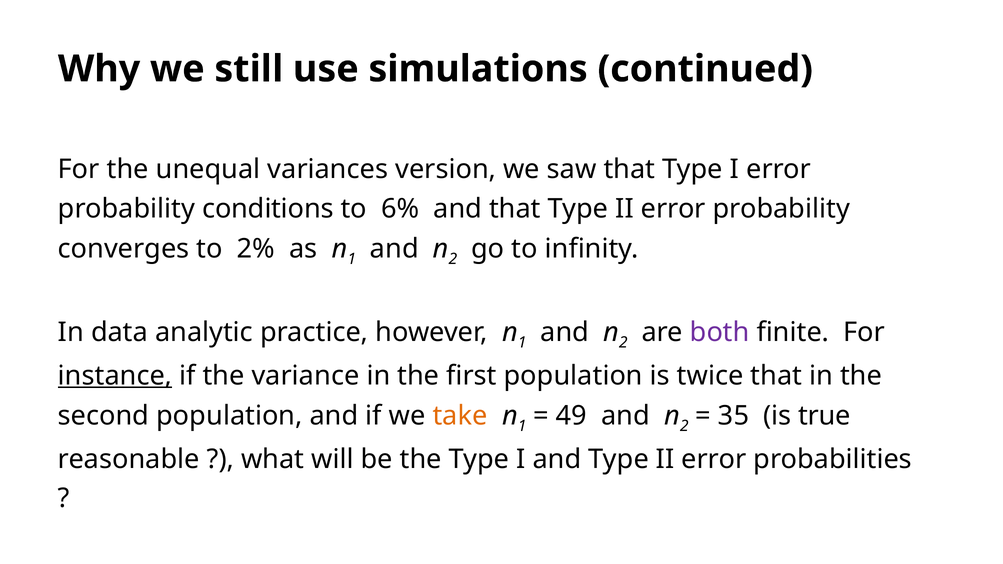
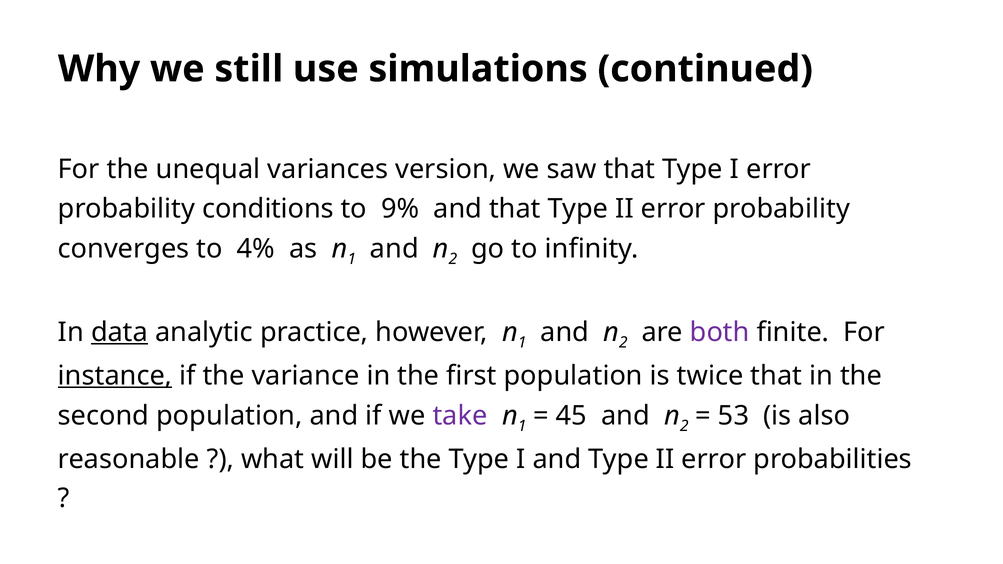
6%: 6% -> 9% (400, 209)
2%: 2% -> 4% (256, 249)
data underline: none -> present (119, 332)
take colour: orange -> purple (460, 416)
49: 49 -> 45 (571, 416)
35: 35 -> 53 (734, 416)
true: true -> also (824, 416)
